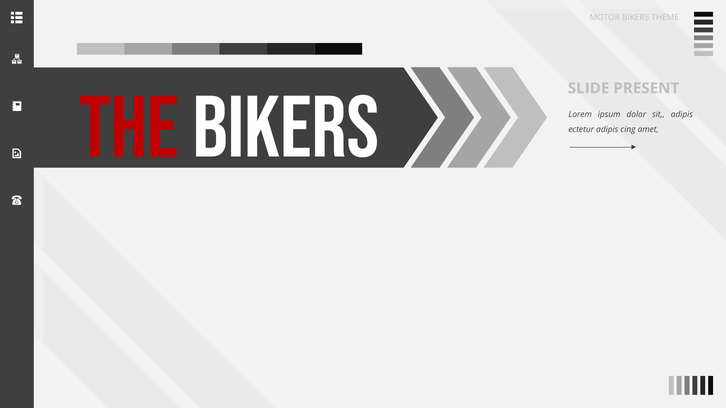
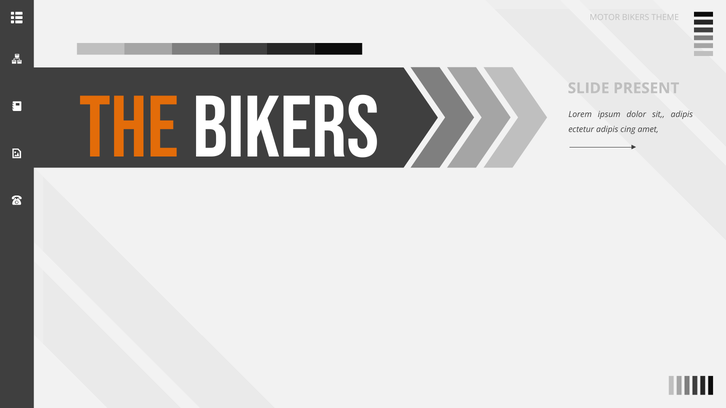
THE colour: red -> orange (129, 128)
